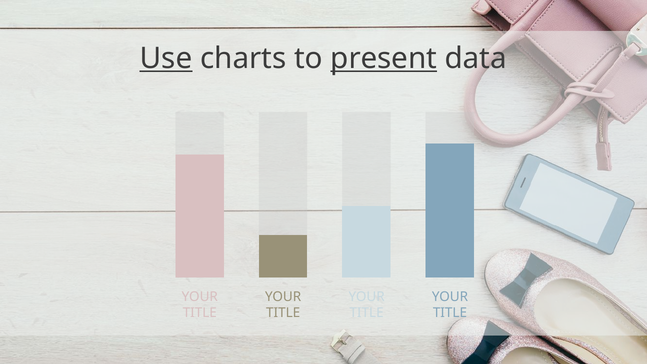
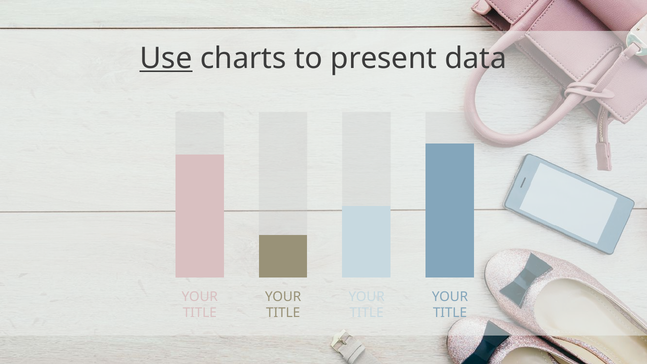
present underline: present -> none (384, 59)
